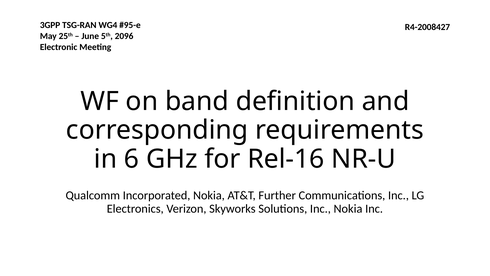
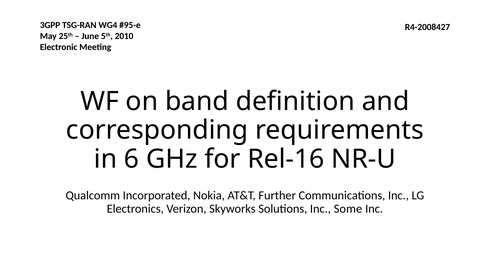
2096: 2096 -> 2010 (124, 36)
Inc Nokia: Nokia -> Some (348, 209)
